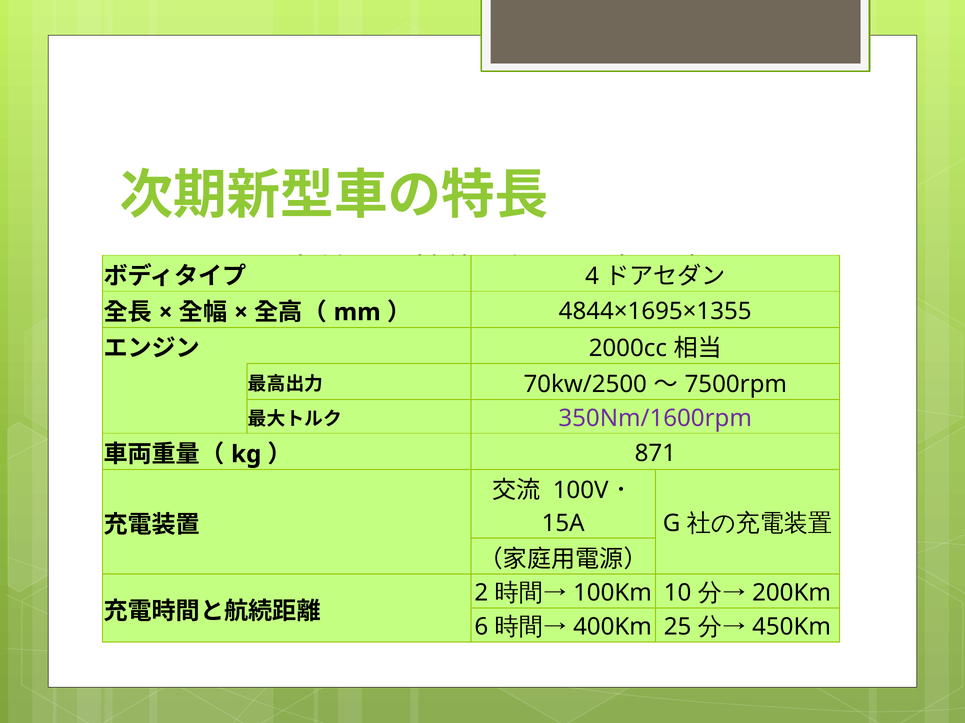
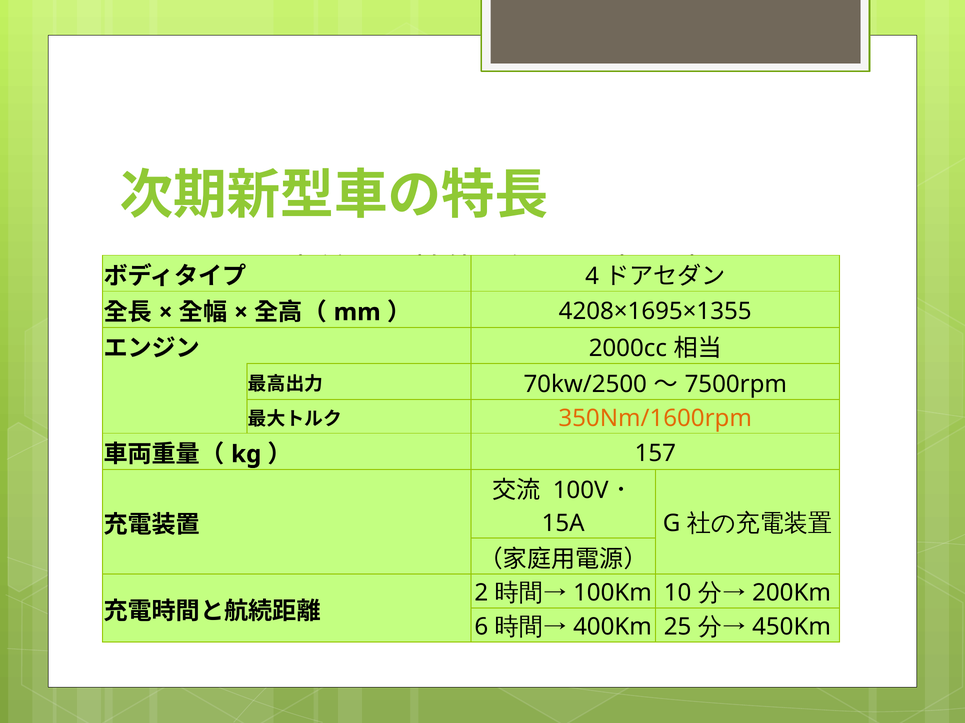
4844×1695×1355: 4844×1695×1355 -> 4208×1695×1355 (655, 311)
350Nm/1600rpm colour: purple -> orange (655, 419)
871: 871 -> 157 (655, 454)
